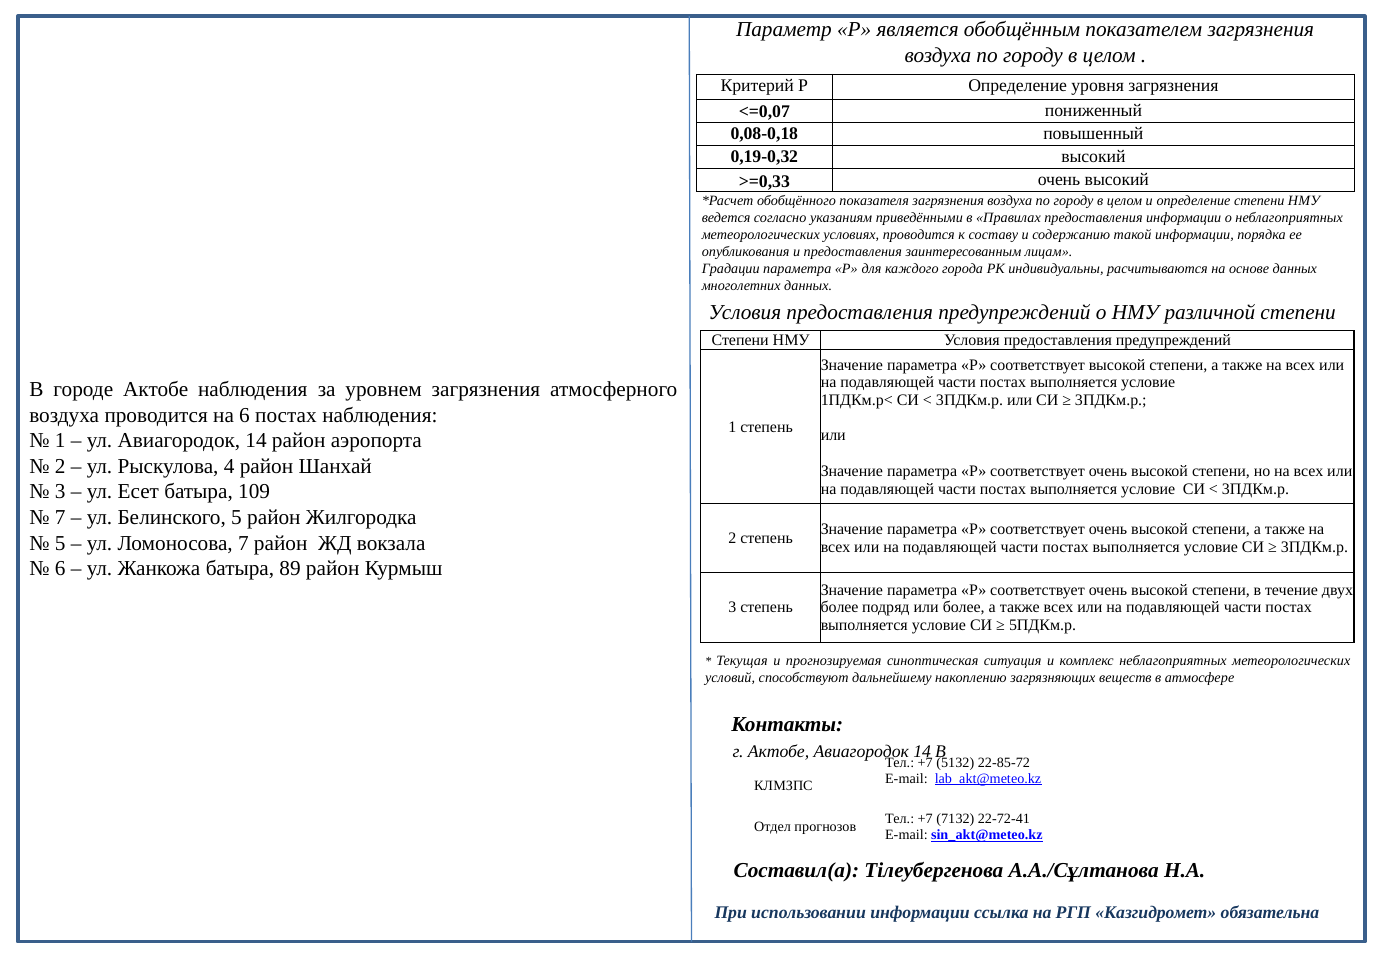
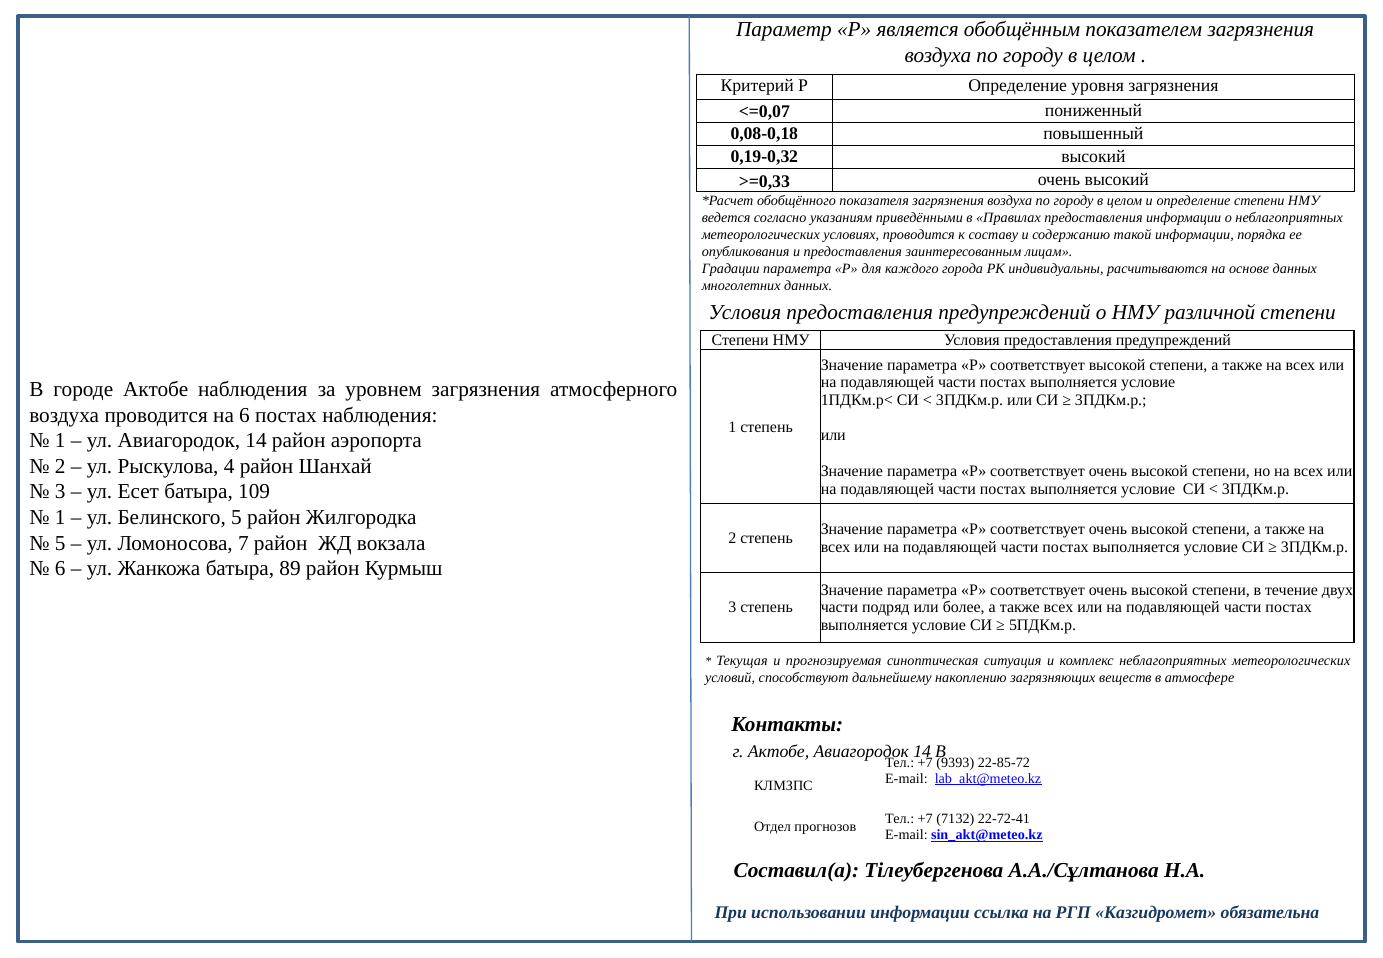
7: 7 -> 1 (60, 517)
более: более -> части (839, 607)
5132: 5132 -> 9393 (955, 762)
